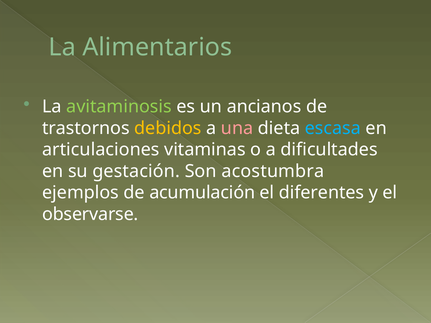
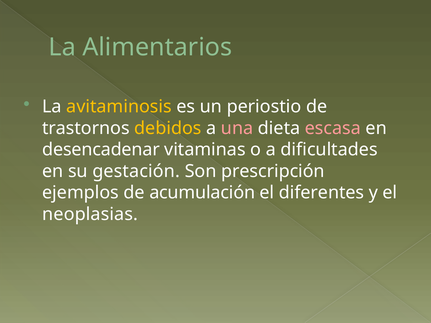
avitaminosis colour: light green -> yellow (119, 107)
ancianos: ancianos -> periostio (264, 107)
escasa colour: light blue -> pink (333, 128)
articulaciones: articulaciones -> desencadenar (101, 150)
acostumbra: acostumbra -> prescripción (273, 171)
observarse: observarse -> neoplasias (90, 214)
